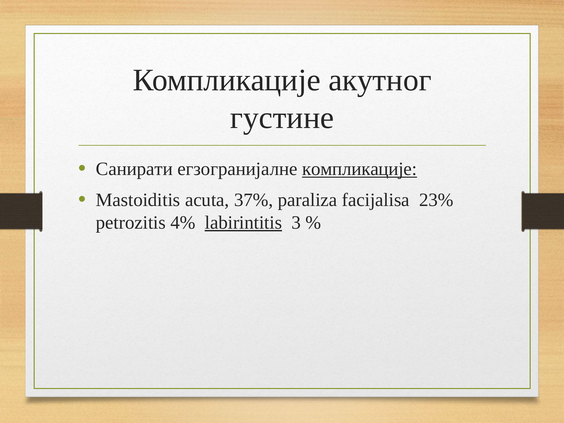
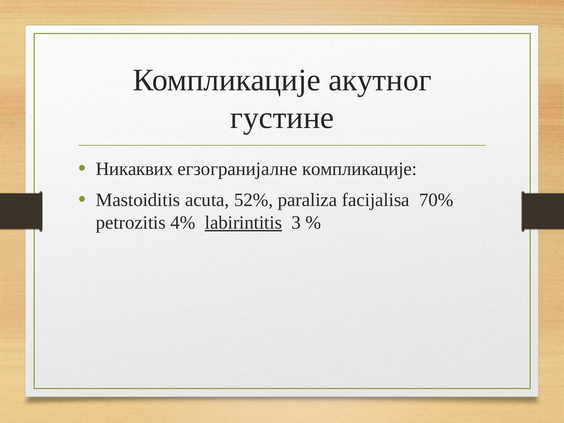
Санирати: Санирати -> Никаквих (134, 169)
компликације underline: present -> none (360, 169)
37%: 37% -> 52% (254, 200)
23%: 23% -> 70% (436, 200)
